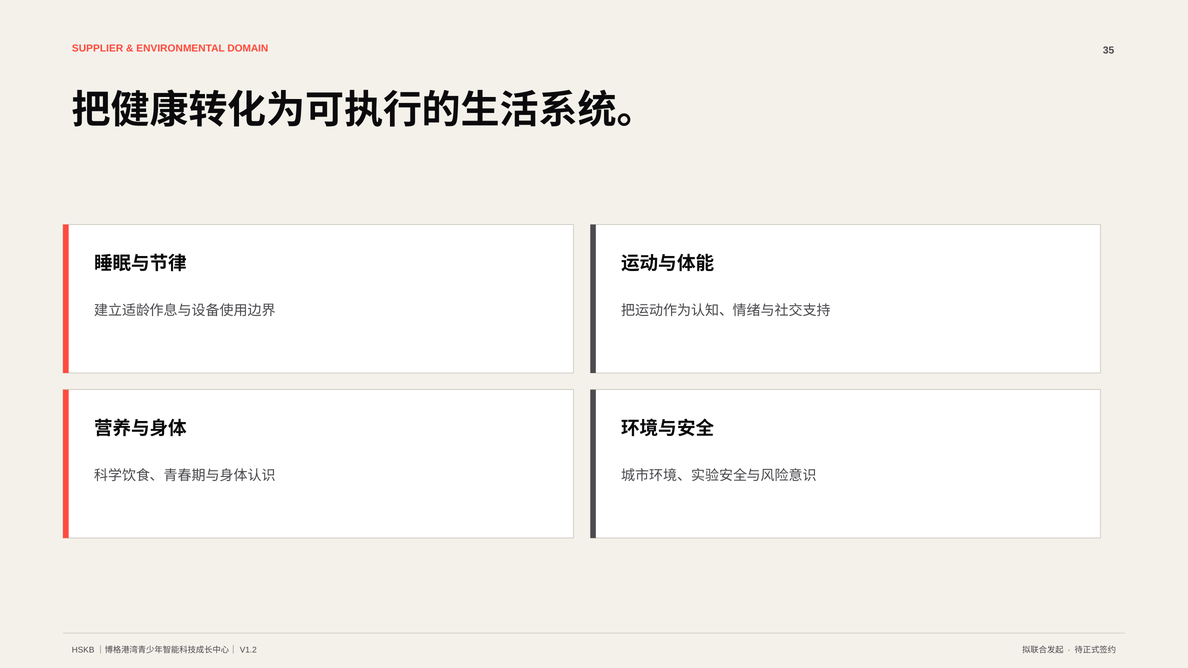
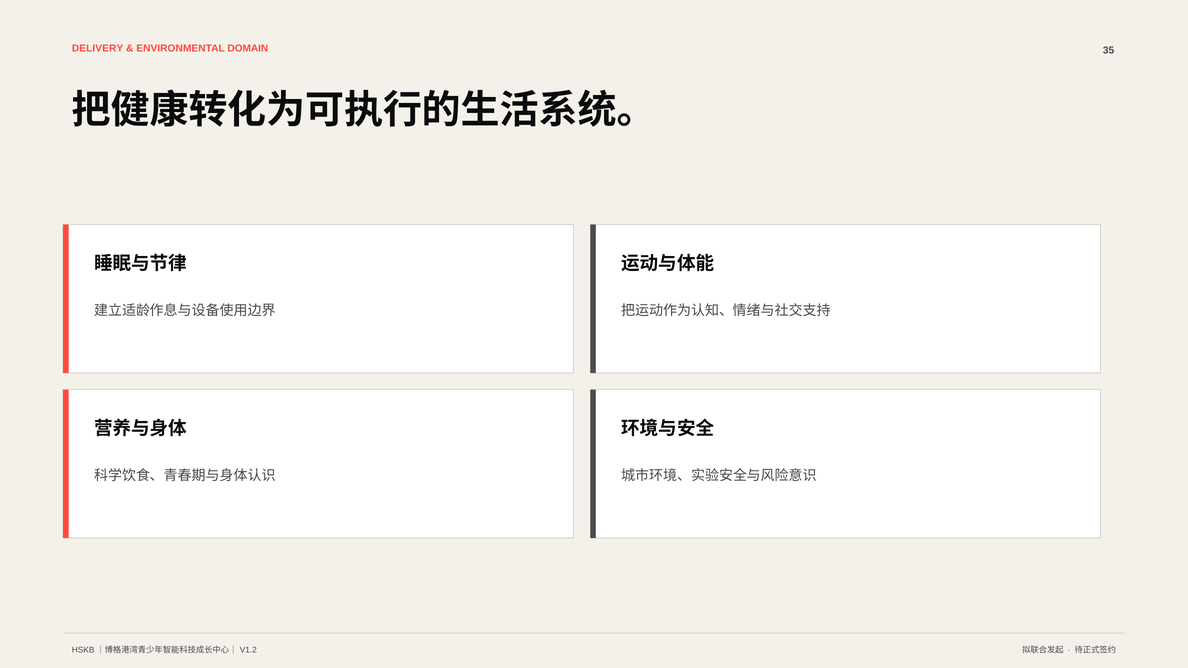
SUPPLIER: SUPPLIER -> DELIVERY (98, 48)
